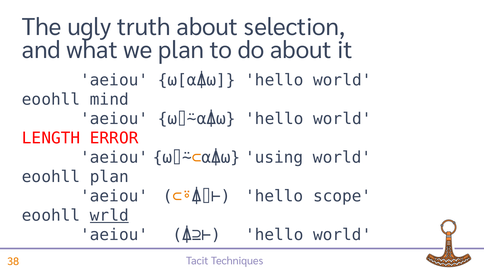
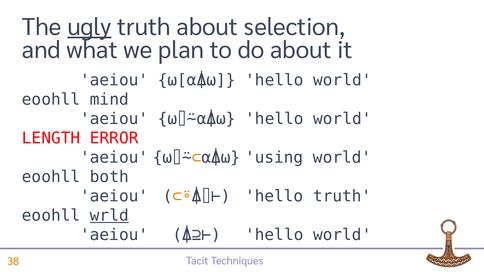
ugly underline: none -> present (89, 27)
eoohll plan: plan -> both (109, 177)
hello scope: scope -> truth (342, 196)
